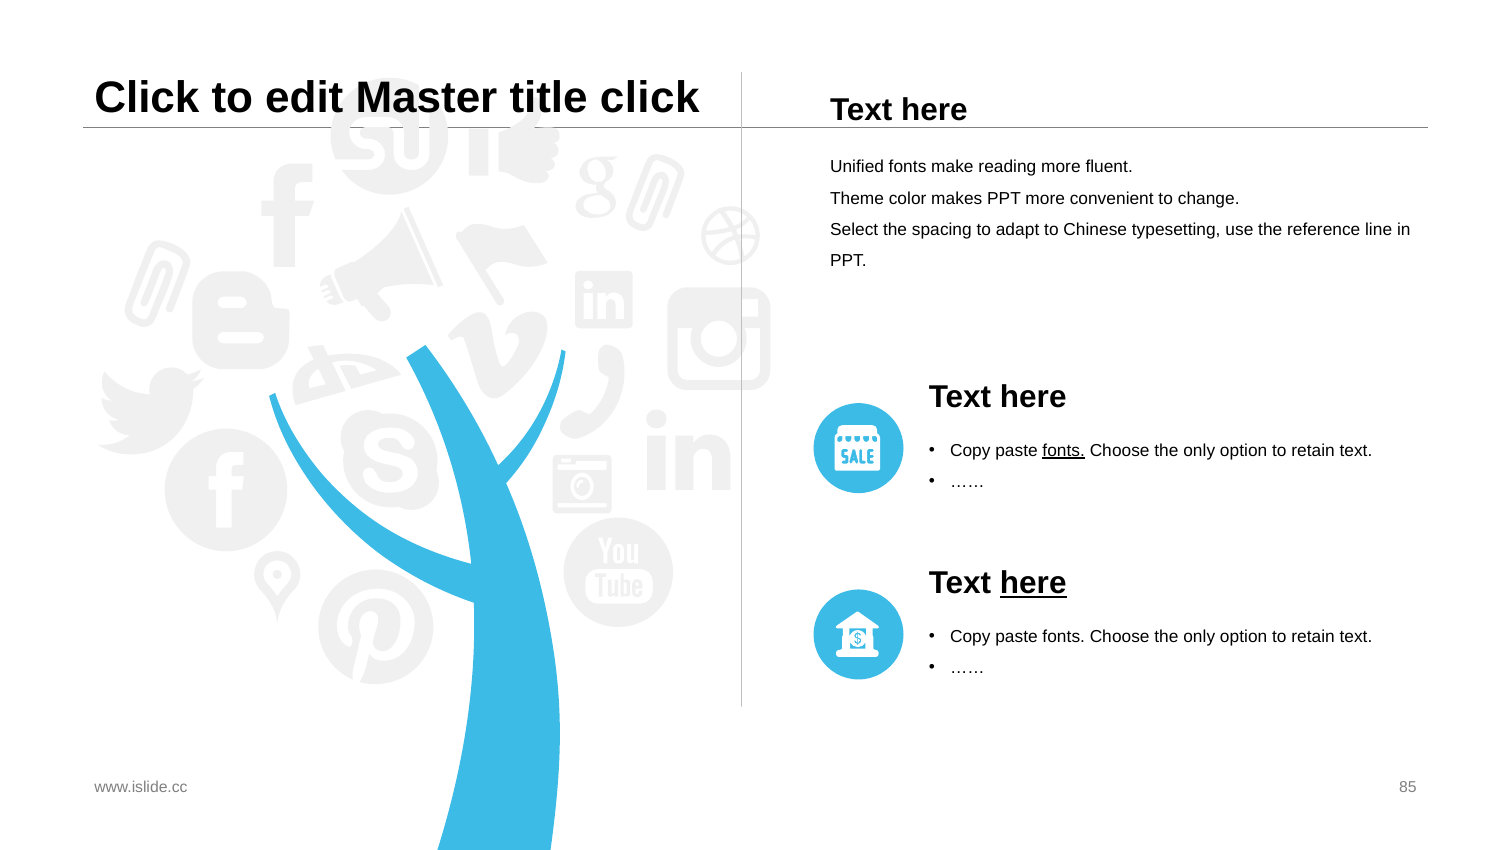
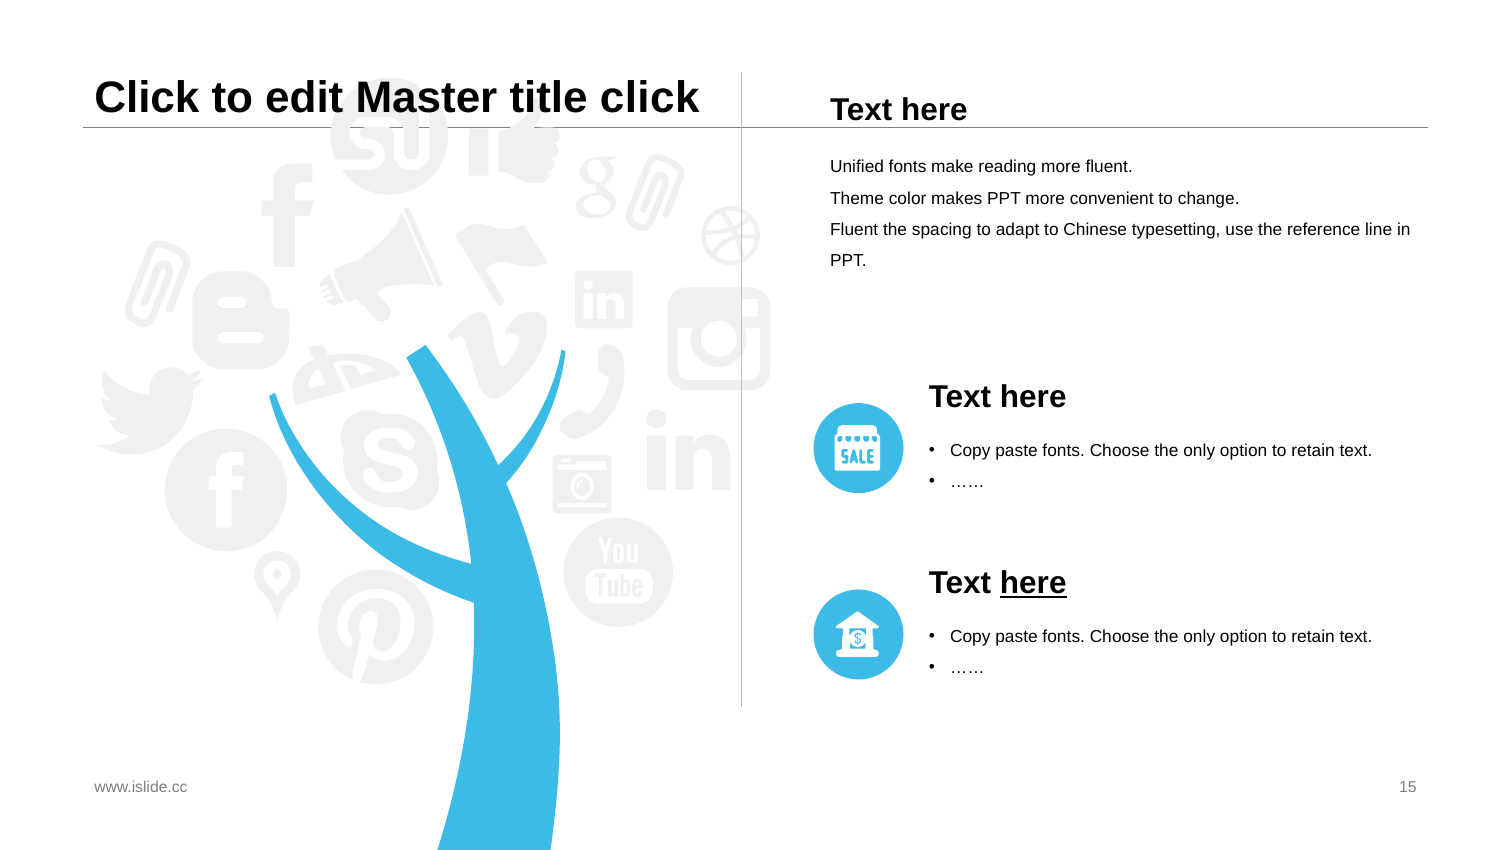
Select: Select -> Fluent (854, 230)
fonts underline: present -> none (1064, 451)
85: 85 -> 15 (1408, 787)
